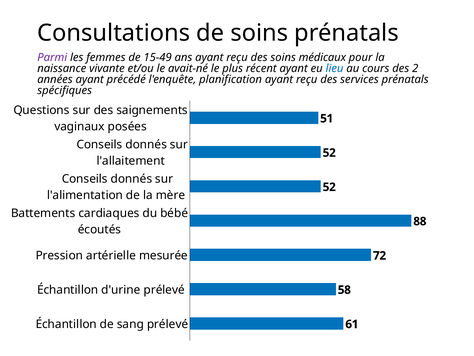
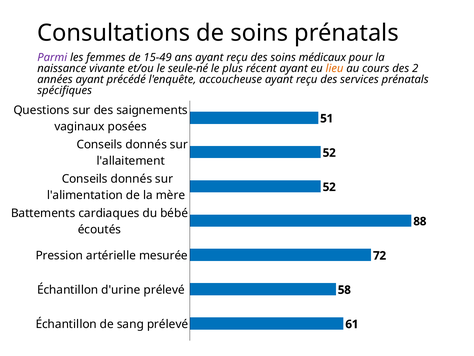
avait-né: avait-né -> seule-né (188, 68)
lieu colour: blue -> orange (335, 68)
planification: planification -> accoucheuse (231, 79)
